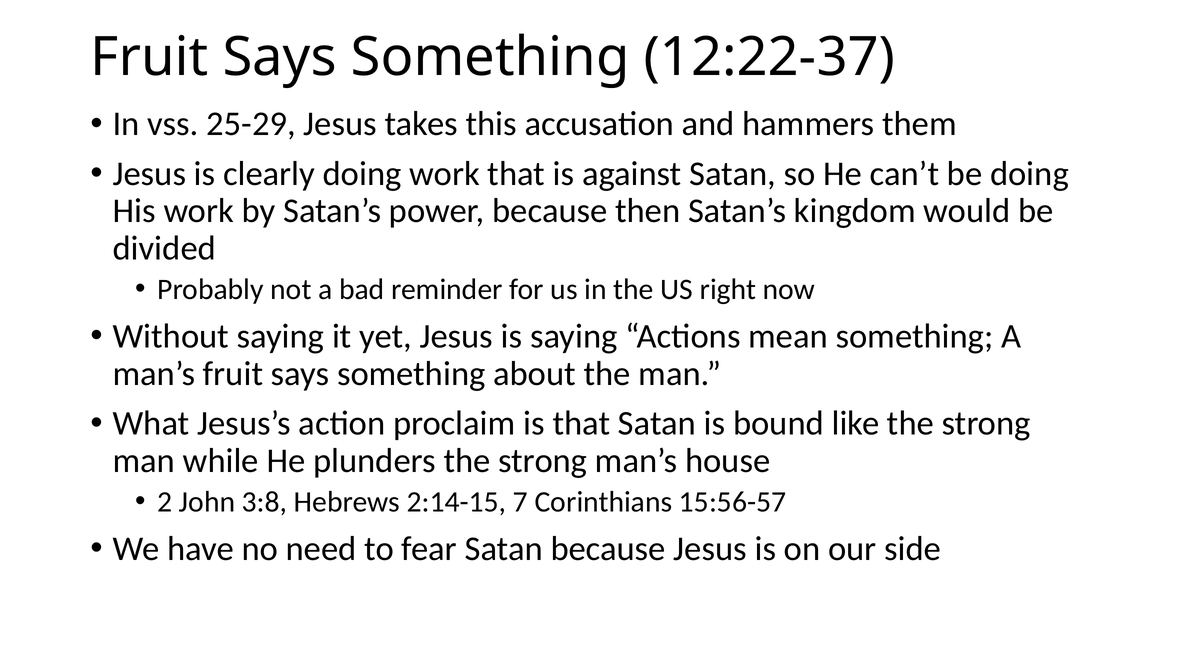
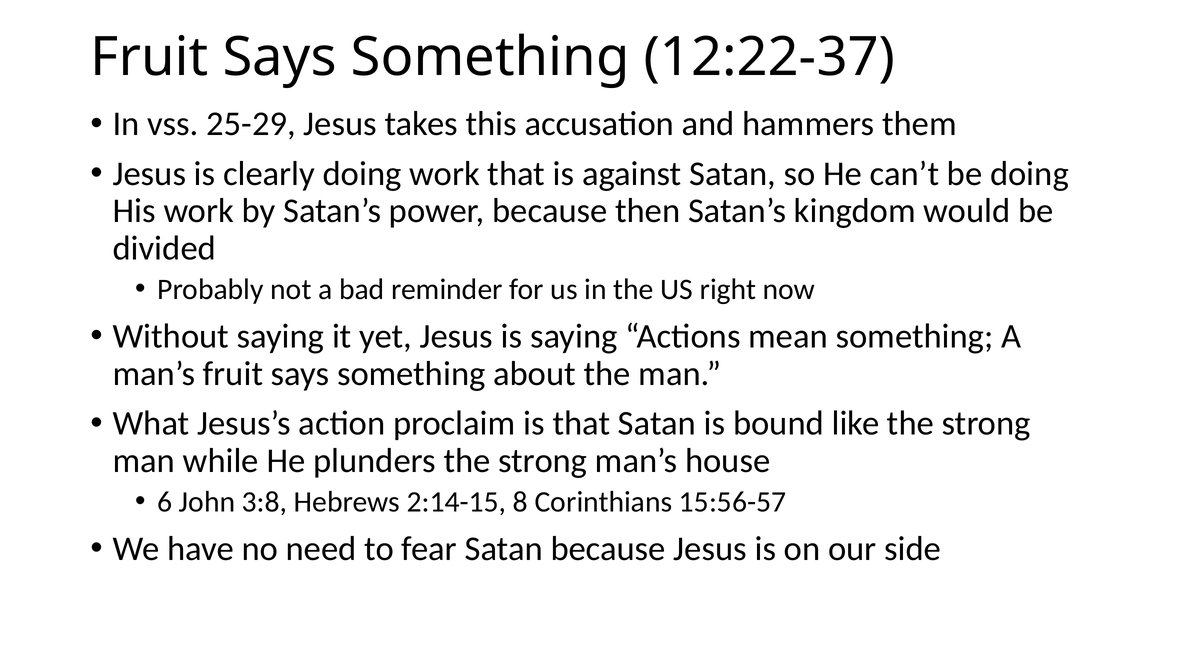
2: 2 -> 6 (165, 501)
7: 7 -> 8 (520, 501)
